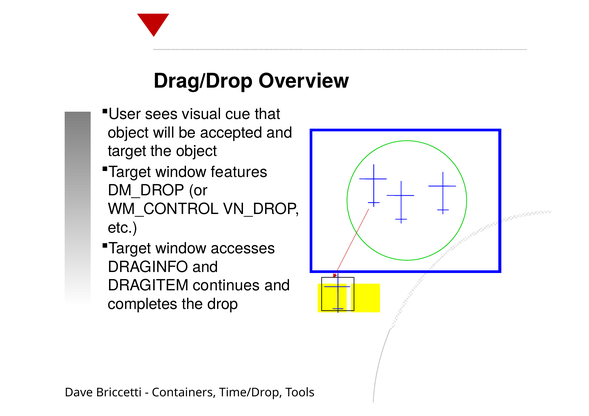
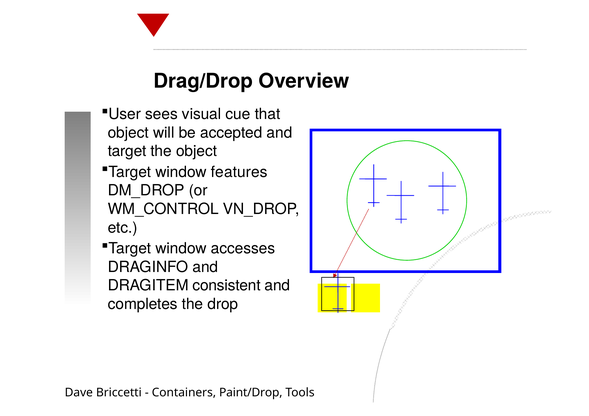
continues: continues -> consistent (227, 285)
Time/Drop: Time/Drop -> Paint/Drop (251, 393)
